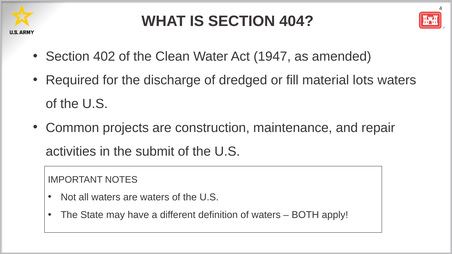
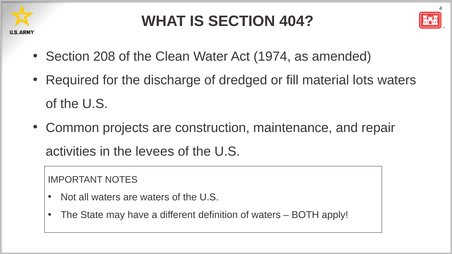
402: 402 -> 208 (104, 57)
1947: 1947 -> 1974 (272, 57)
submit: submit -> levees (155, 152)
